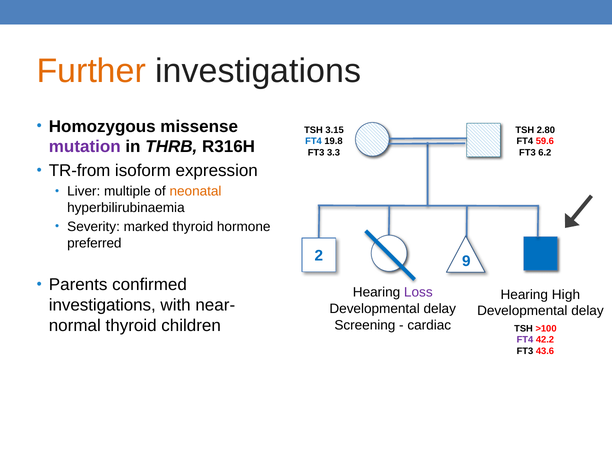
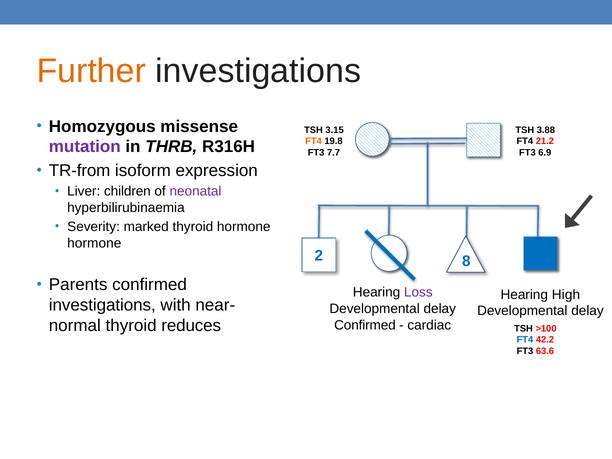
2.80: 2.80 -> 3.88 (546, 130)
FT4 colour: blue -> orange (313, 141)
59.6: 59.6 -> 21.2 (545, 141)
3.3: 3.3 -> 7.7 (334, 153)
6.2: 6.2 -> 6.9 (545, 153)
multiple: multiple -> children (127, 192)
neonatal colour: orange -> purple (196, 192)
preferred: preferred -> hormone (94, 243)
9: 9 -> 8 (466, 261)
children: children -> reduces (191, 326)
Screening: Screening -> Confirmed (365, 325)
FT4 colour: purple -> blue (525, 340)
43.6: 43.6 -> 63.6 (545, 351)
